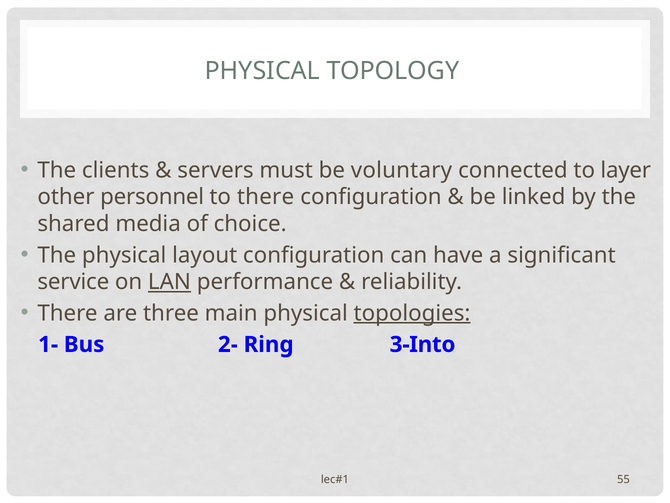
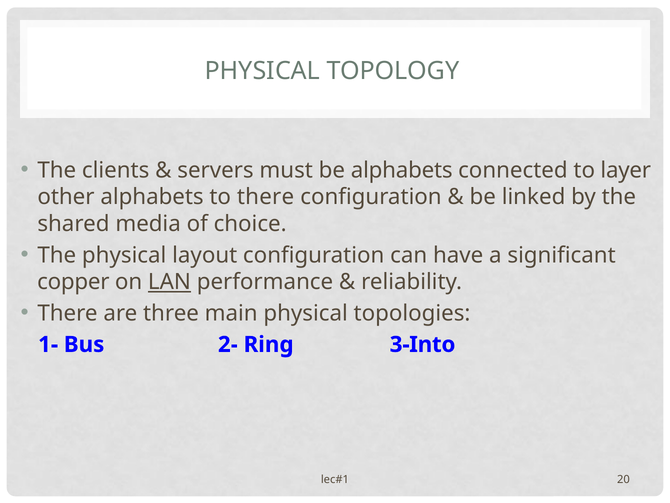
be voluntary: voluntary -> alphabets (402, 170)
other personnel: personnel -> alphabets (152, 197)
service: service -> copper (73, 282)
topologies underline: present -> none (412, 313)
55: 55 -> 20 (623, 479)
